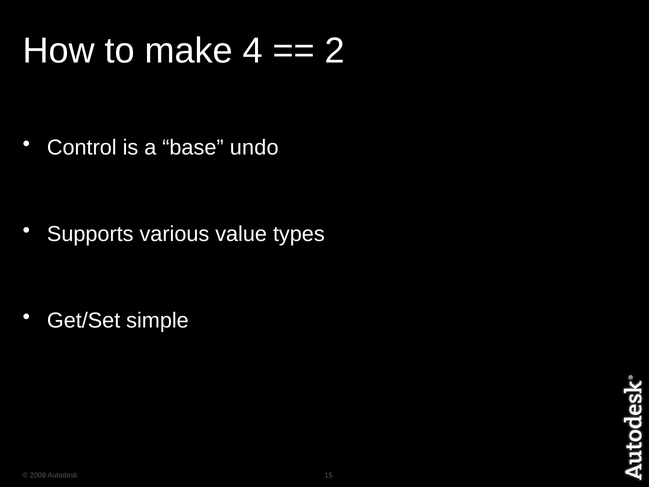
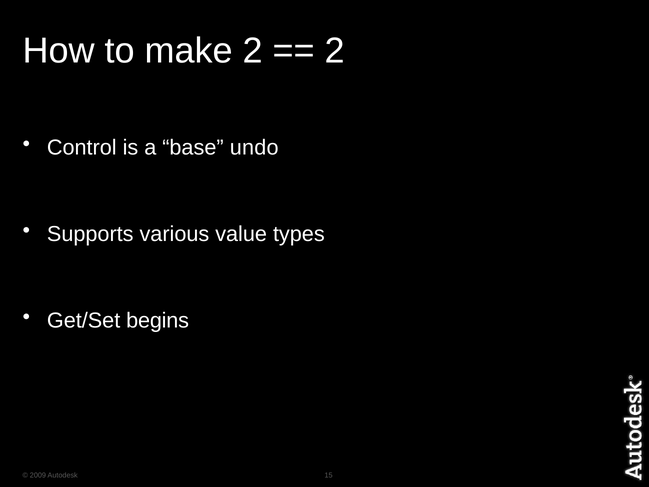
make 4: 4 -> 2 (253, 51)
simple: simple -> begins (158, 321)
